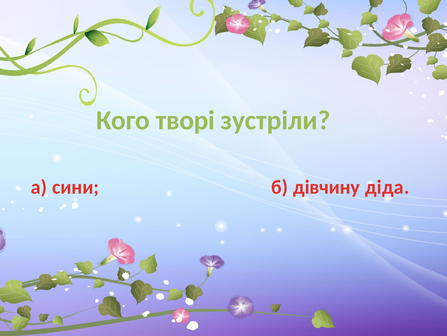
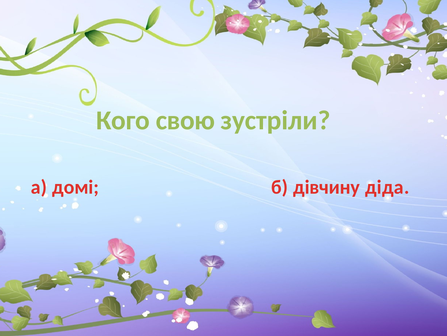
творі: творі -> свою (185, 120)
сини: сини -> домі (76, 187)
